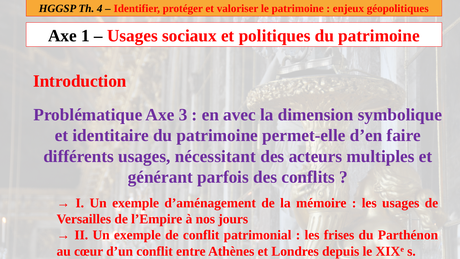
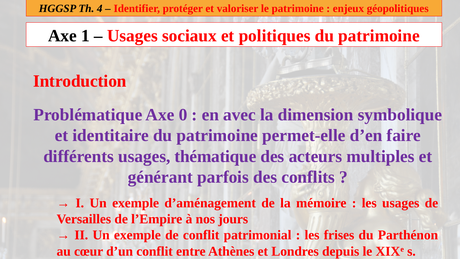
3: 3 -> 0 (183, 115)
nécessitant: nécessitant -> thématique (215, 156)
